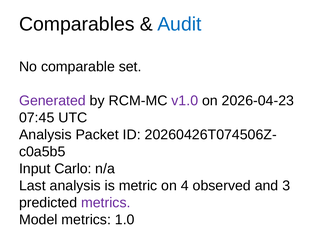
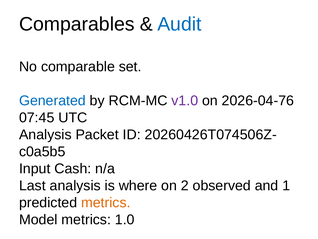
Generated colour: purple -> blue (52, 101)
2026-04-23: 2026-04-23 -> 2026-04-76 (258, 101)
Carlo: Carlo -> Cash (73, 168)
metric: metric -> where (138, 185)
4: 4 -> 2 (185, 185)
3: 3 -> 1 (286, 185)
metrics colour: purple -> orange (106, 202)
